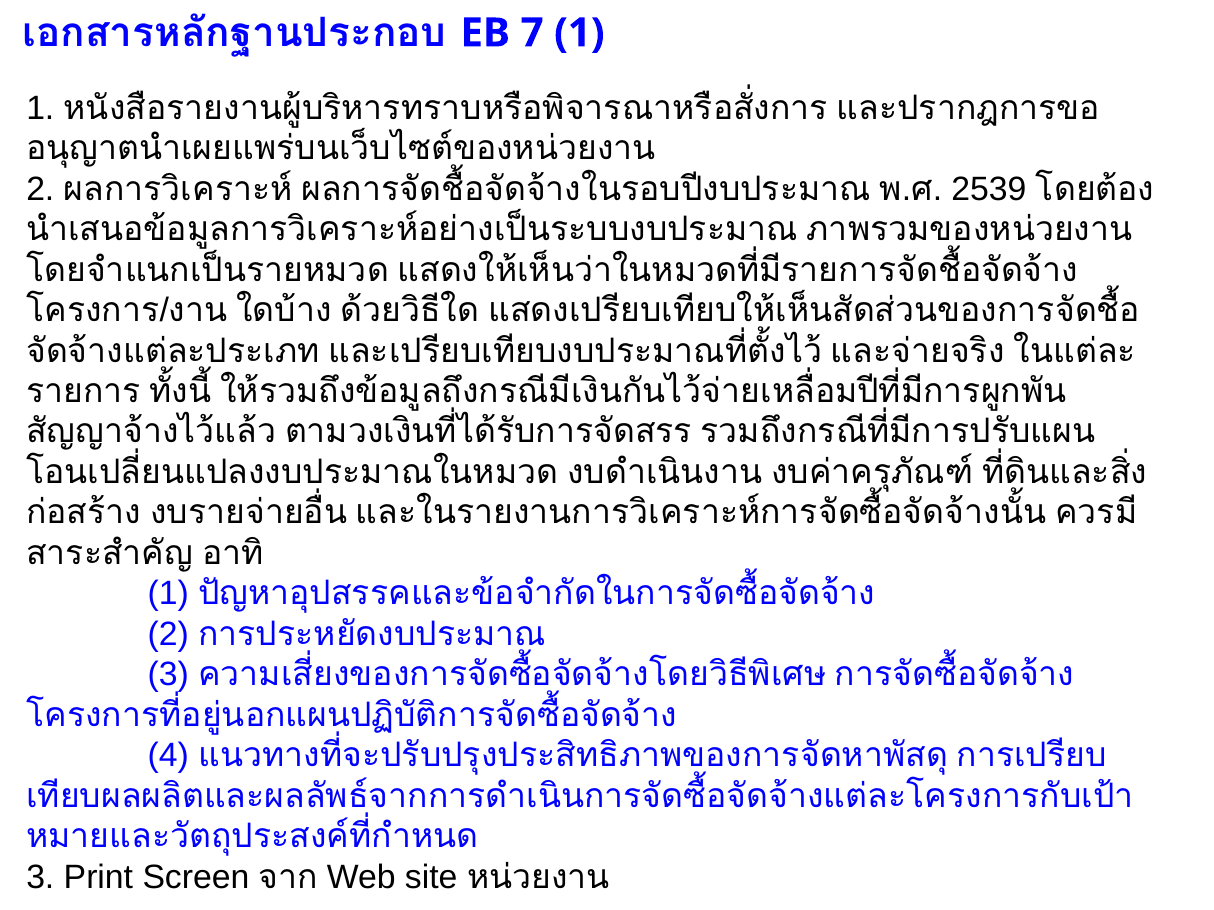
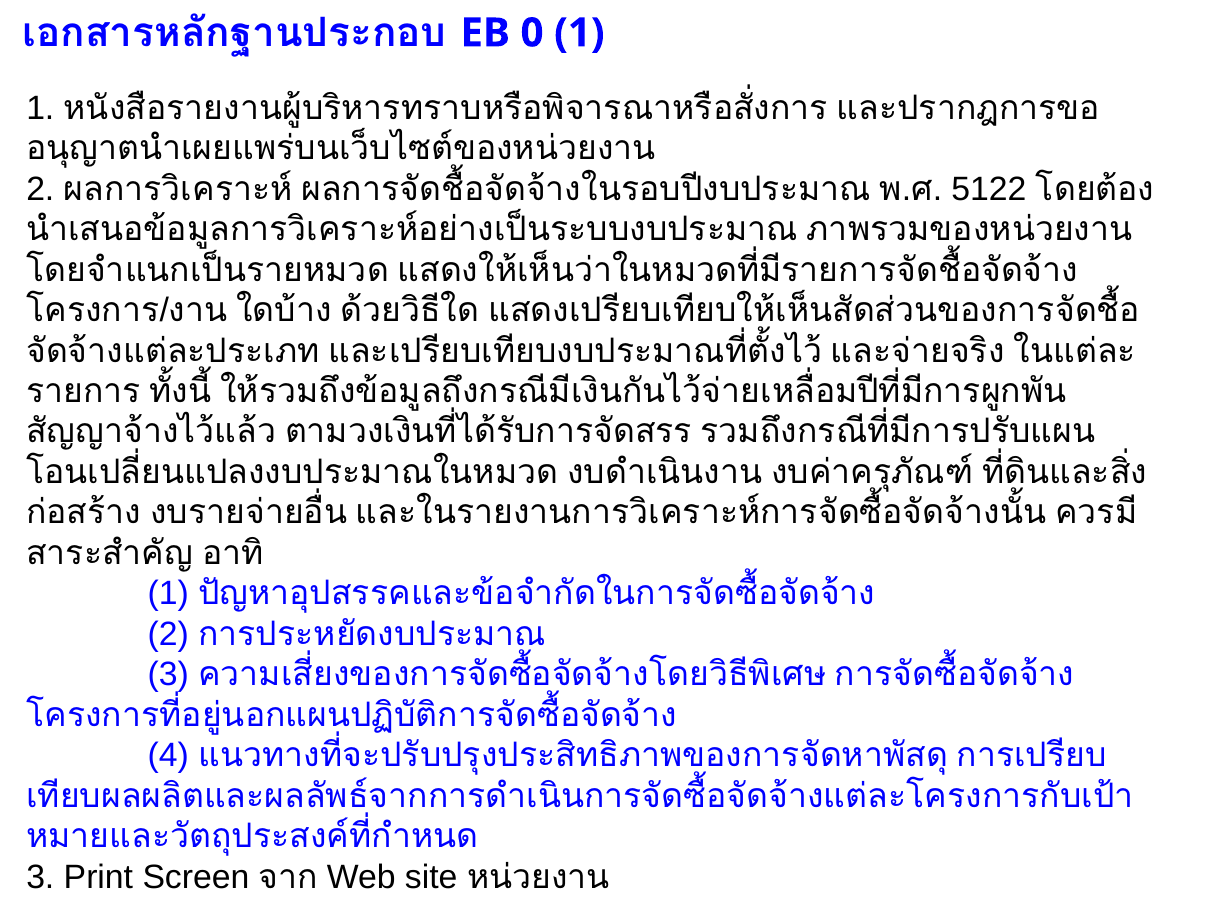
7: 7 -> 0 (532, 33)
2539: 2539 -> 5122 (989, 189)
